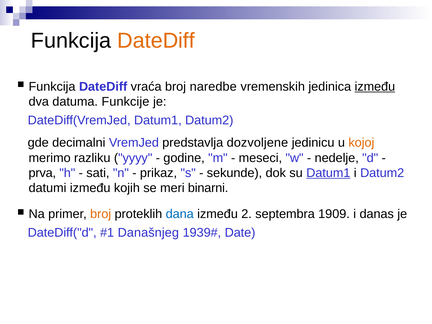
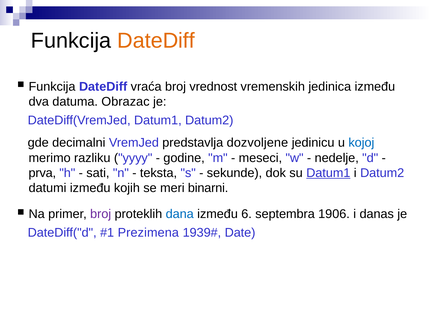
naredbe: naredbe -> vrednost (213, 87)
između underline: present -> none (375, 87)
Funkcije: Funkcije -> Obrazac (125, 102)
kojoj colour: orange -> blue (361, 143)
prikaz: prikaz -> teksta (158, 173)
broj colour: orange -> purple (101, 214)
2: 2 -> 6 (247, 214)
1909: 1909 -> 1906 (334, 214)
Današnjeg: Današnjeg -> Prezimena (148, 233)
